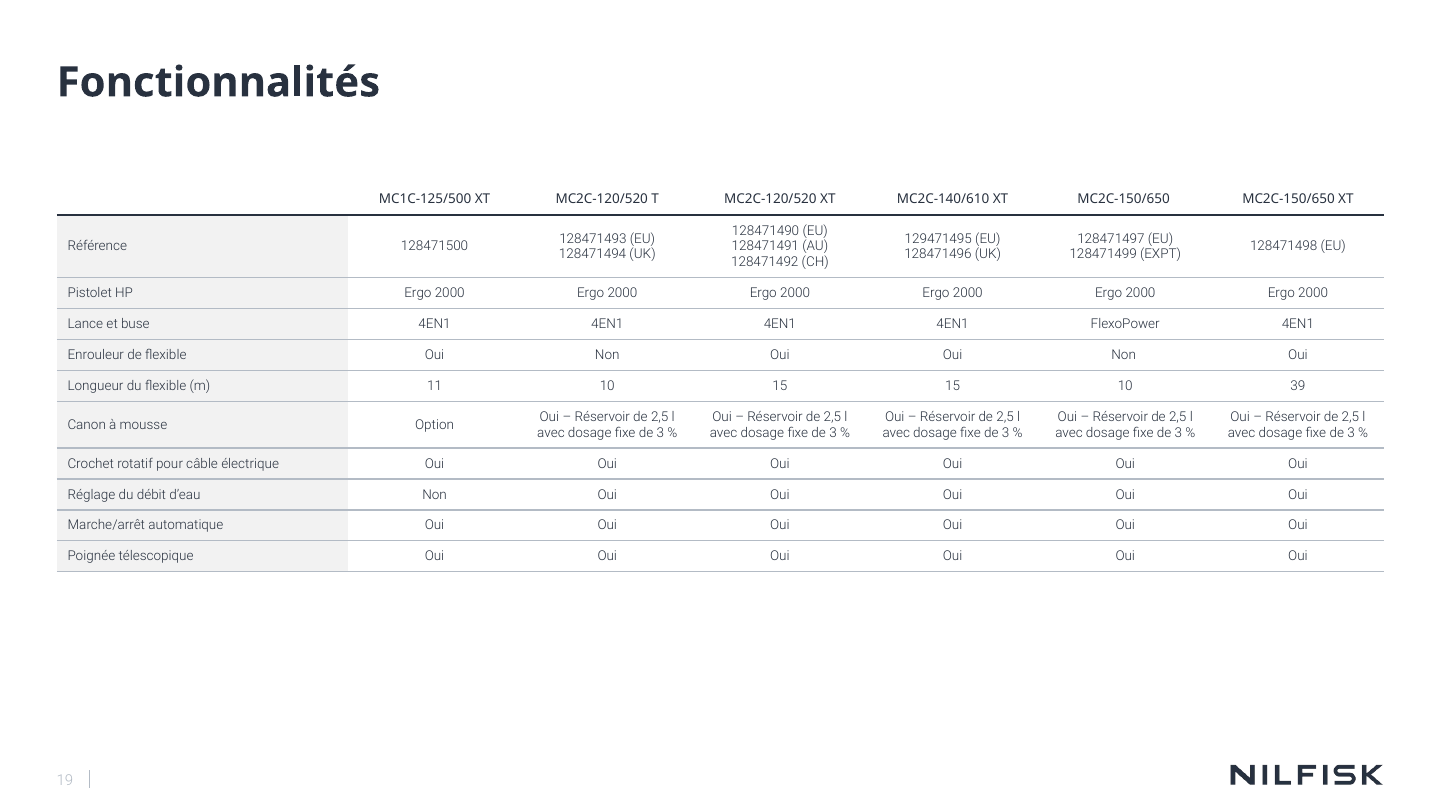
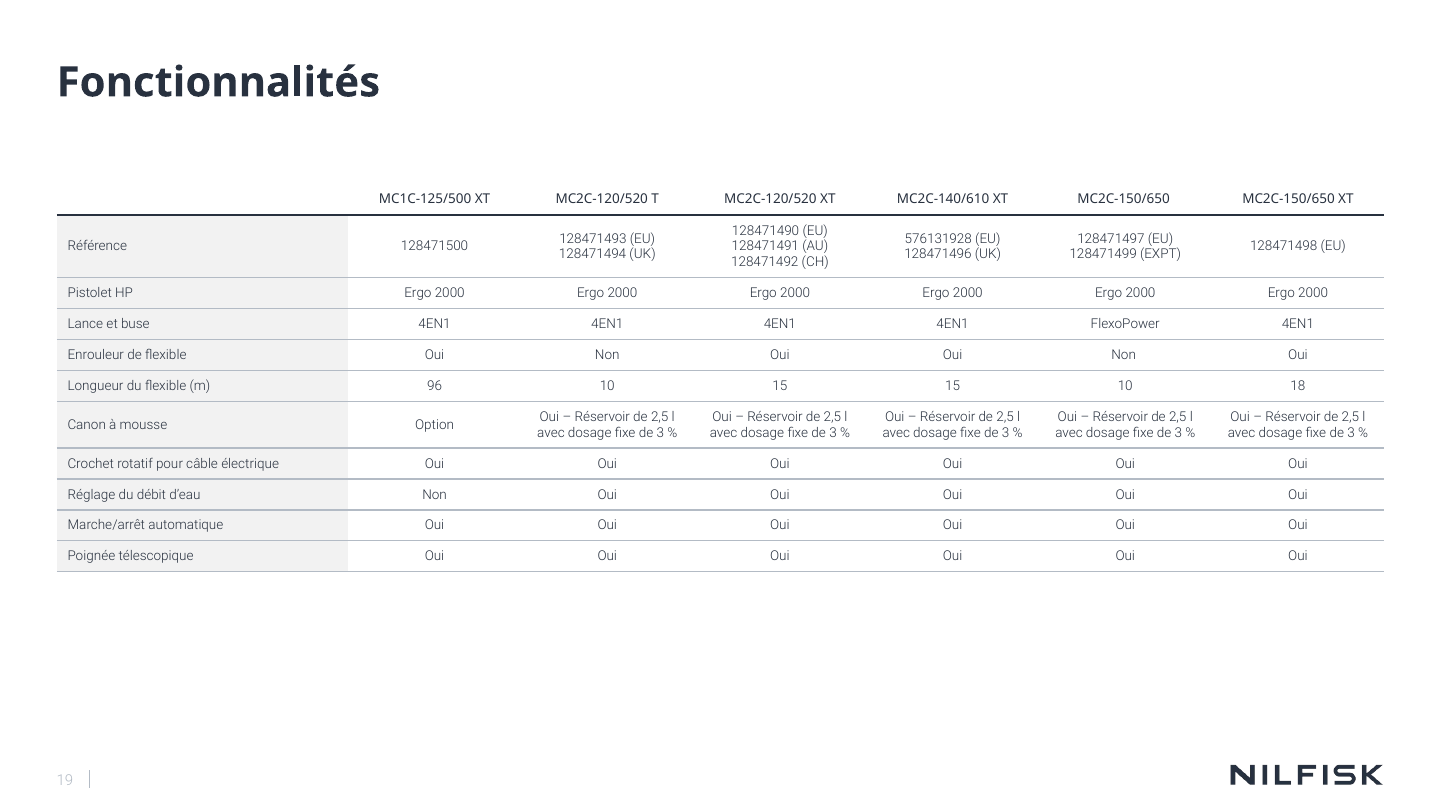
129471495: 129471495 -> 576131928 (938, 239)
11: 11 -> 96 (435, 386)
39: 39 -> 18 (1298, 386)
